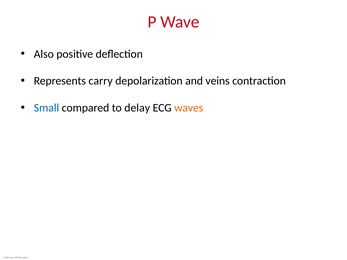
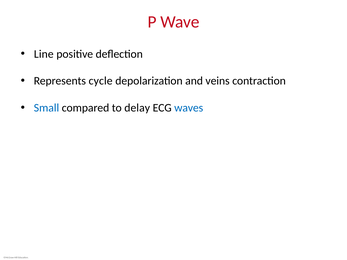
Also: Also -> Line (44, 54)
carry: carry -> cycle (101, 81)
waves colour: orange -> blue (189, 108)
